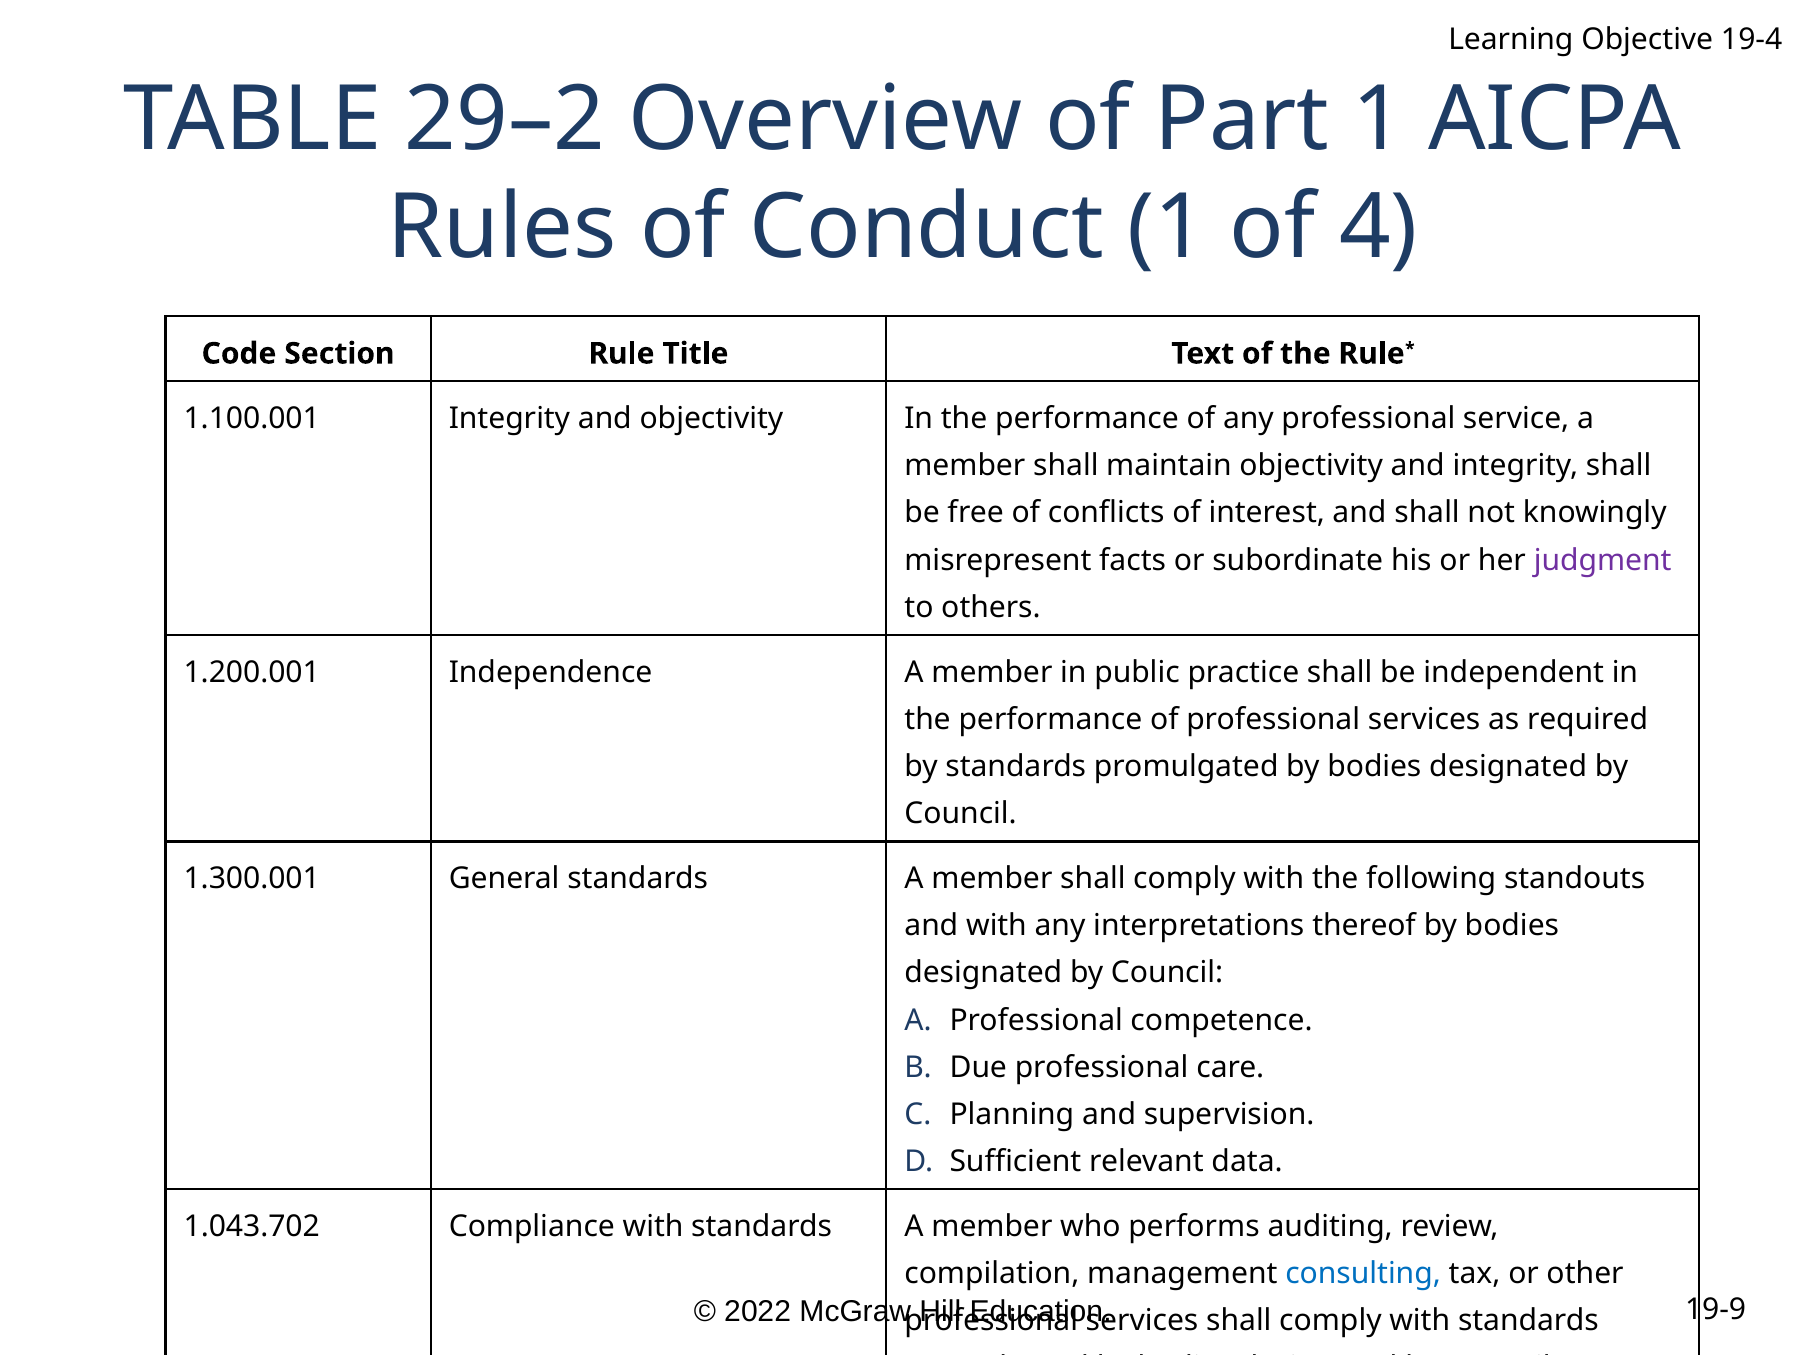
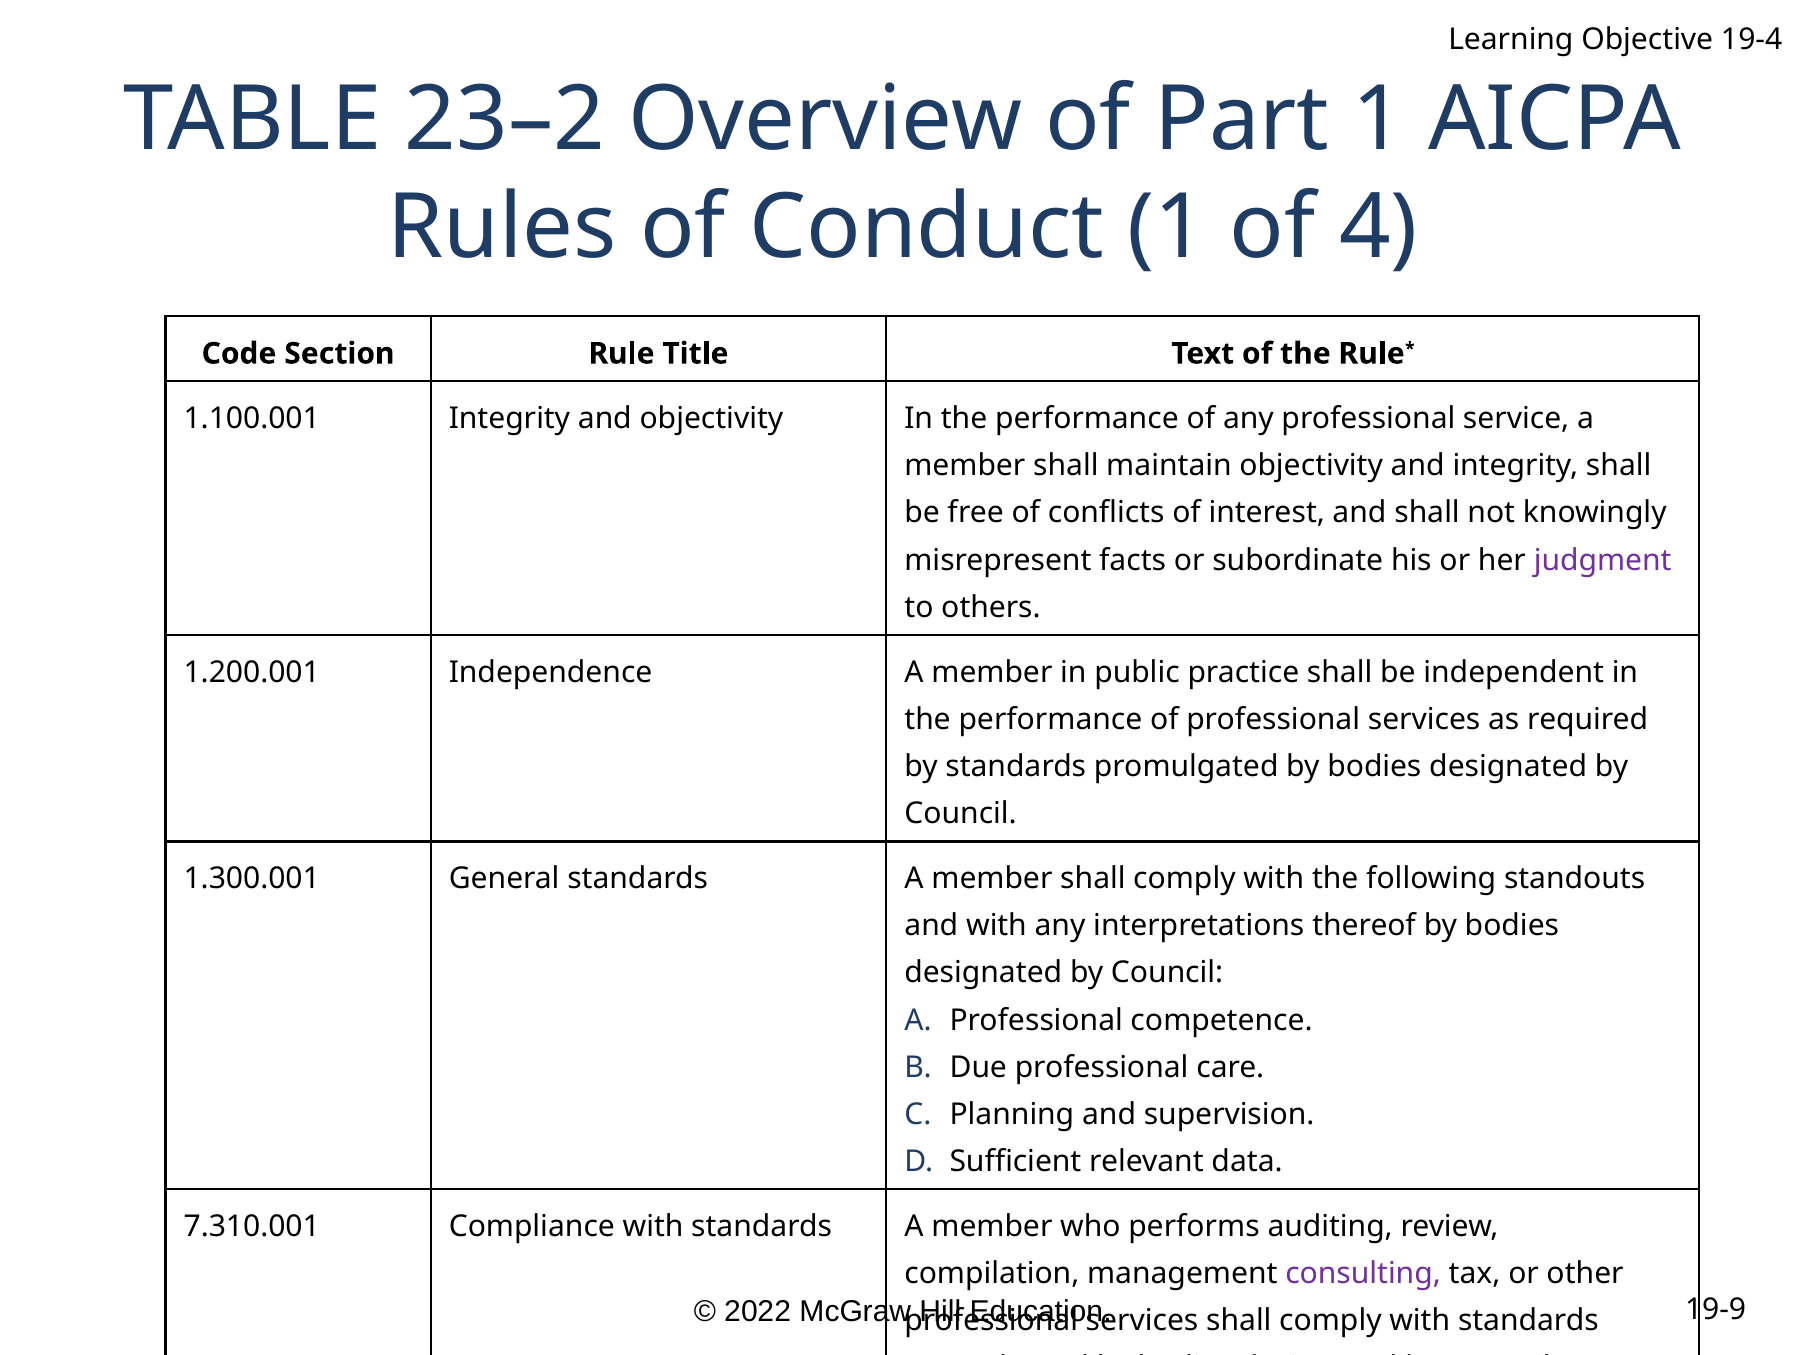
29–2: 29–2 -> 23–2 (505, 119)
1.043.702: 1.043.702 -> 7.310.001 (252, 1226)
consulting colour: blue -> purple (1363, 1273)
